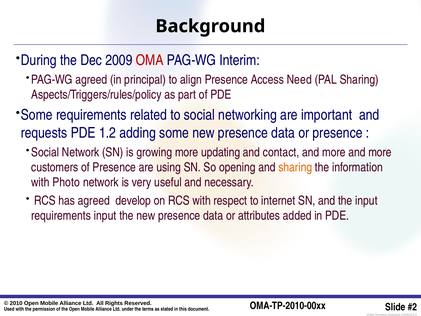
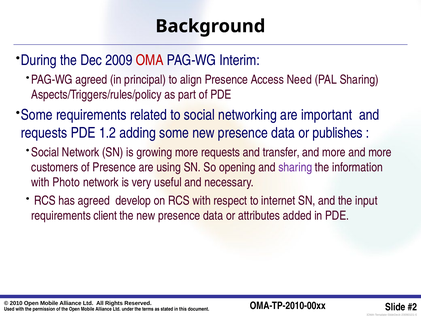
or presence: presence -> publishes (338, 133)
more updating: updating -> requests (221, 152)
contact: contact -> transfer (281, 152)
sharing colour: orange -> purple (295, 167)
requirements input: input -> client (105, 216)
